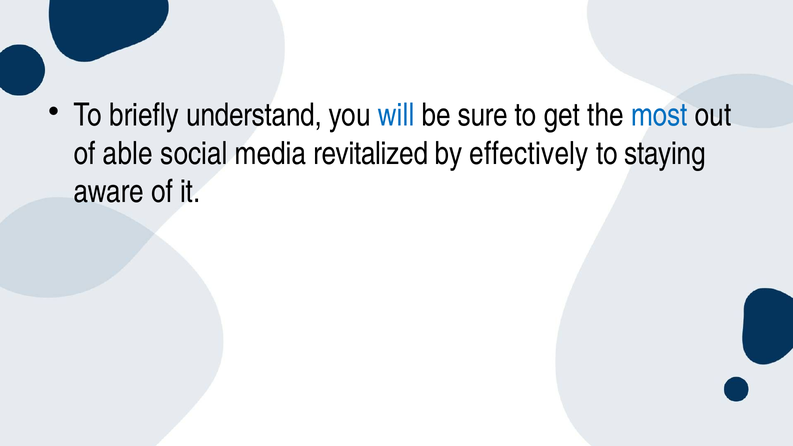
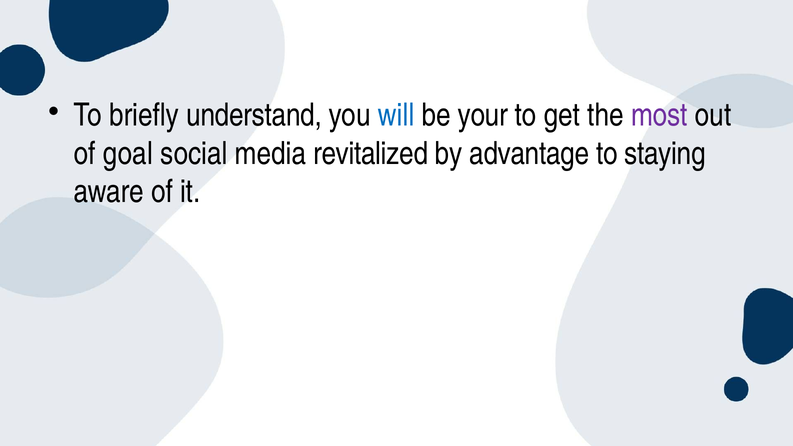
sure: sure -> your (483, 115)
most colour: blue -> purple (659, 115)
able: able -> goal (128, 154)
effectively: effectively -> advantage (529, 154)
